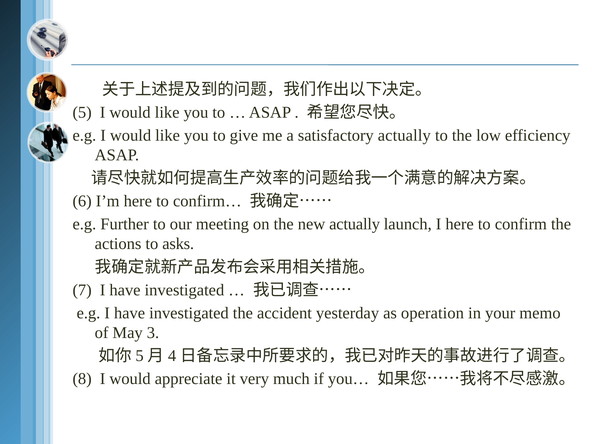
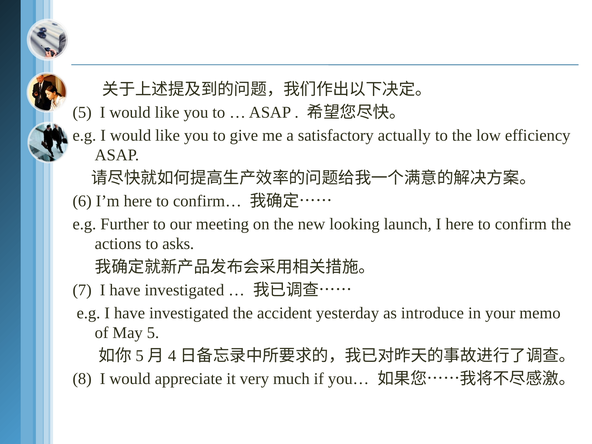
new actually: actually -> looking (355, 224)
operation: operation -> introduce (432, 313)
May 3: 3 -> 5 (153, 333)
